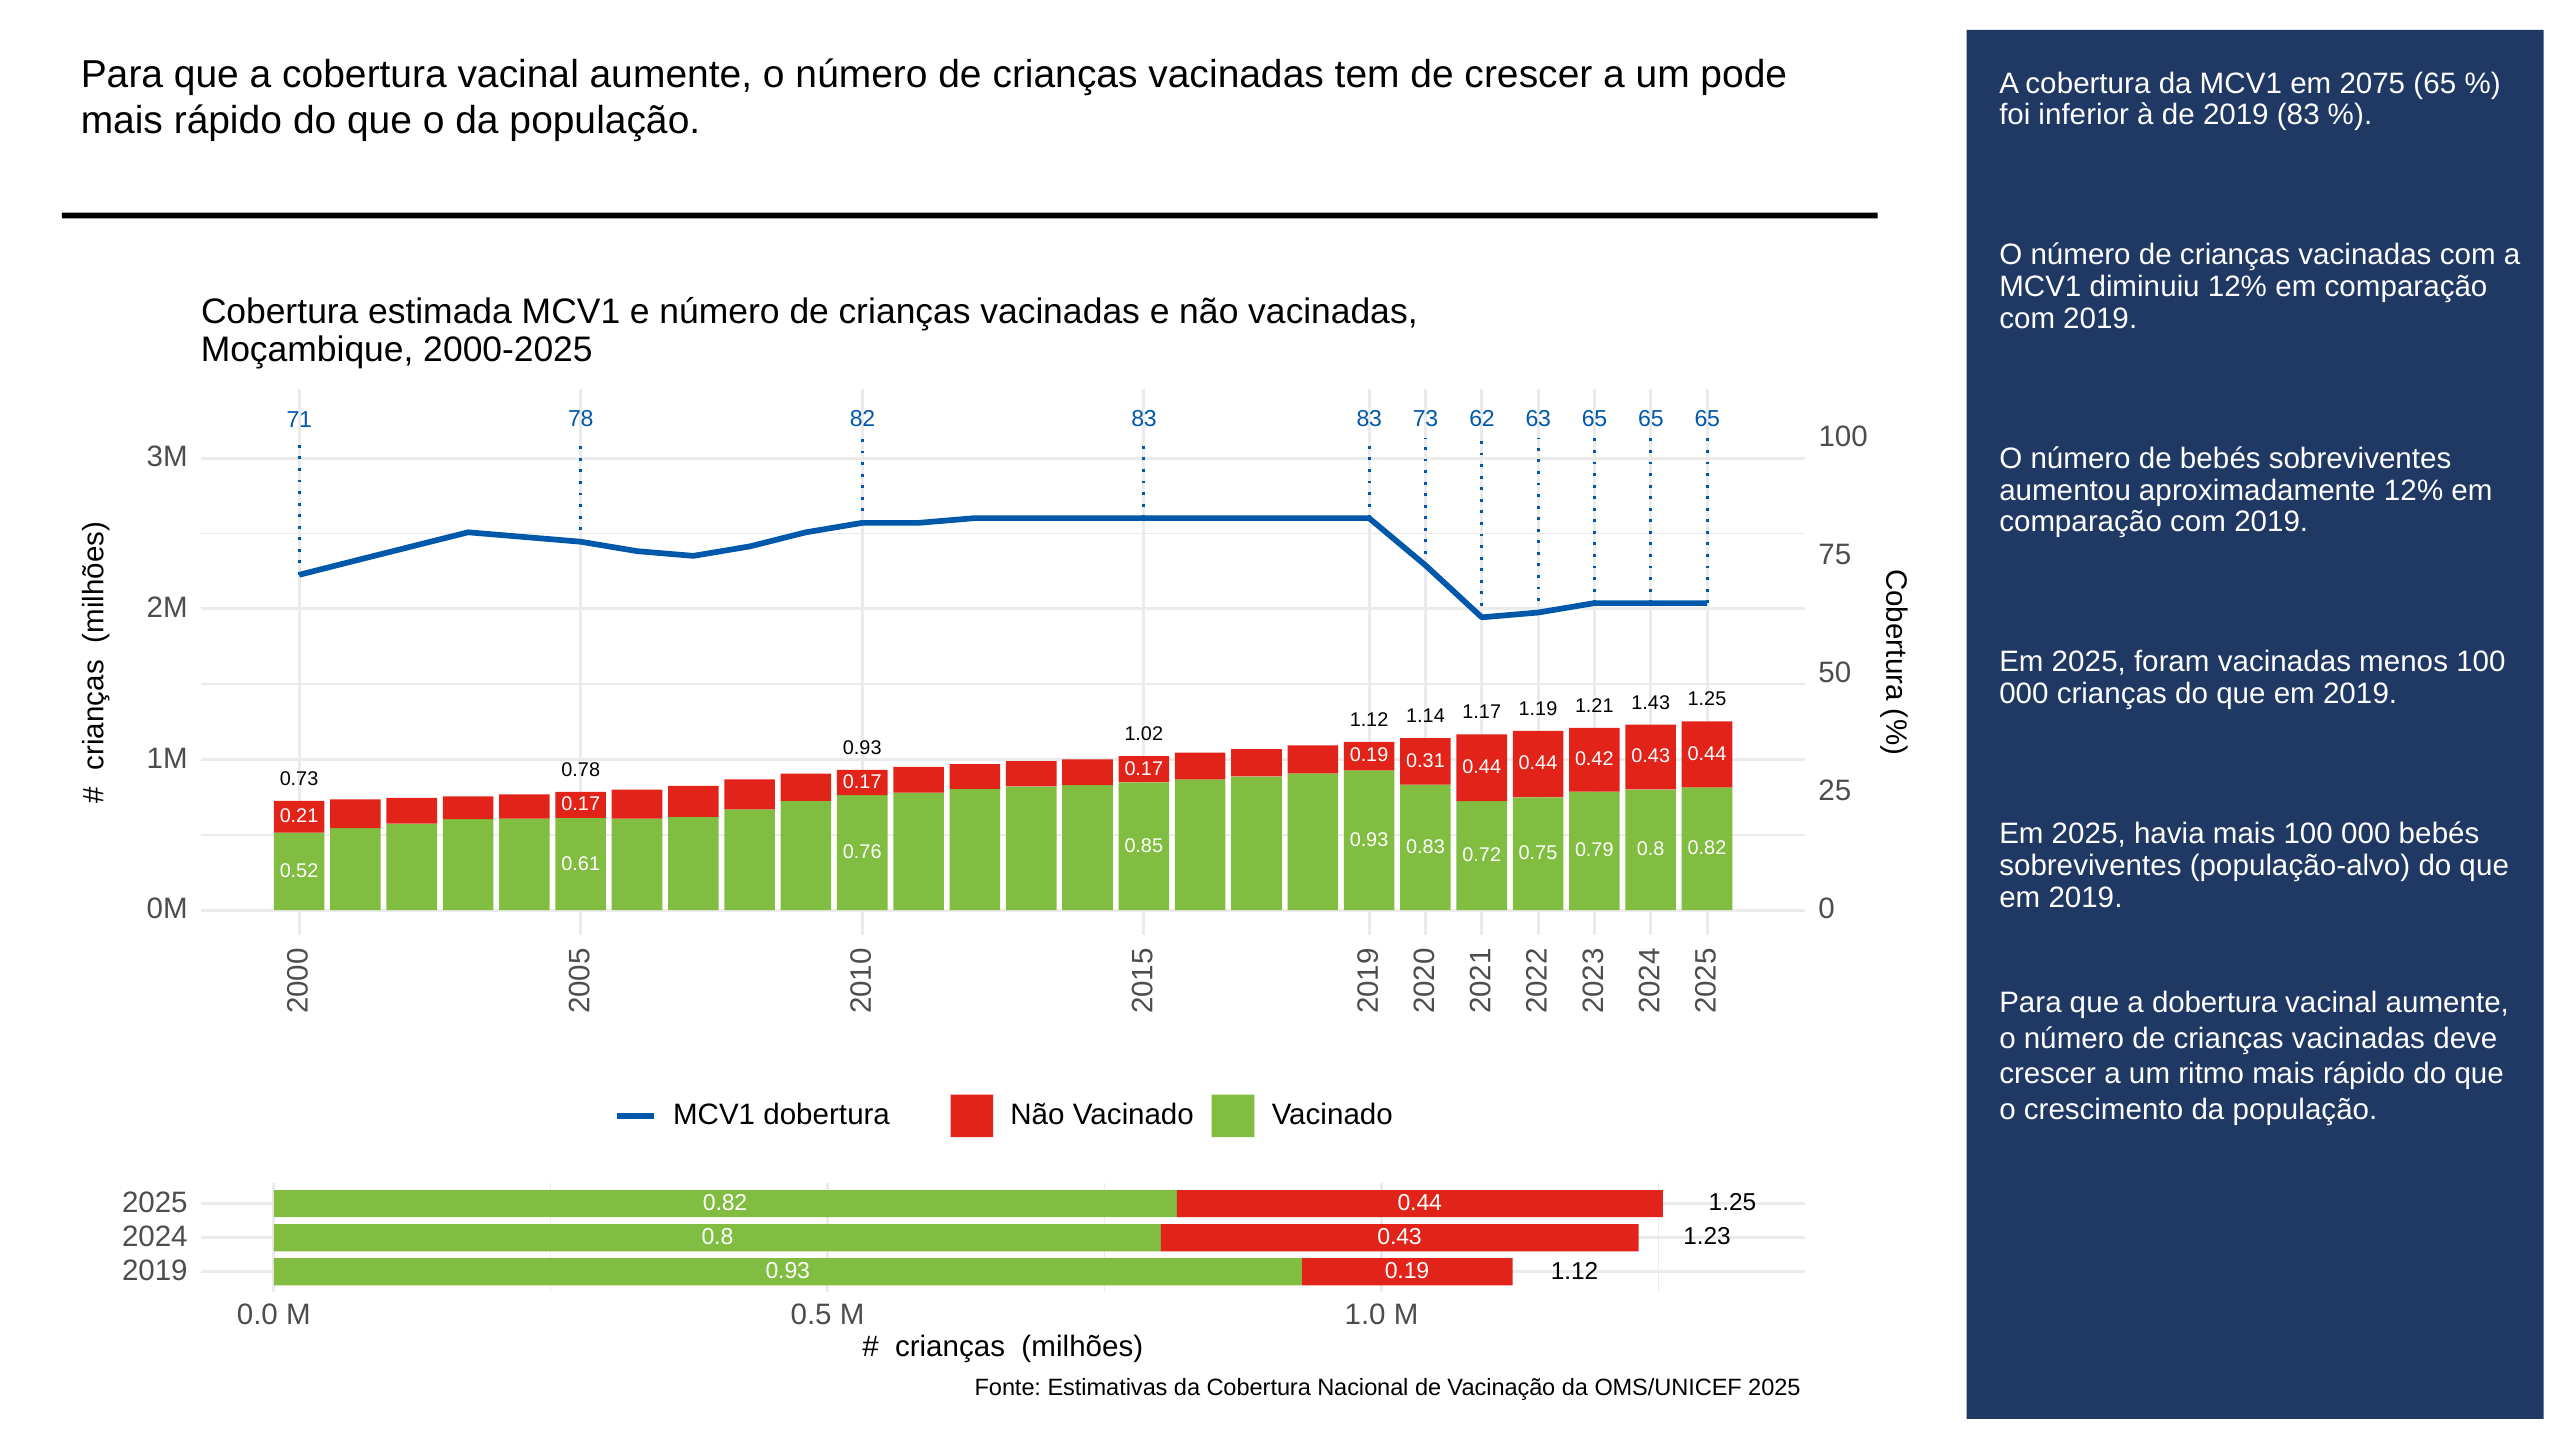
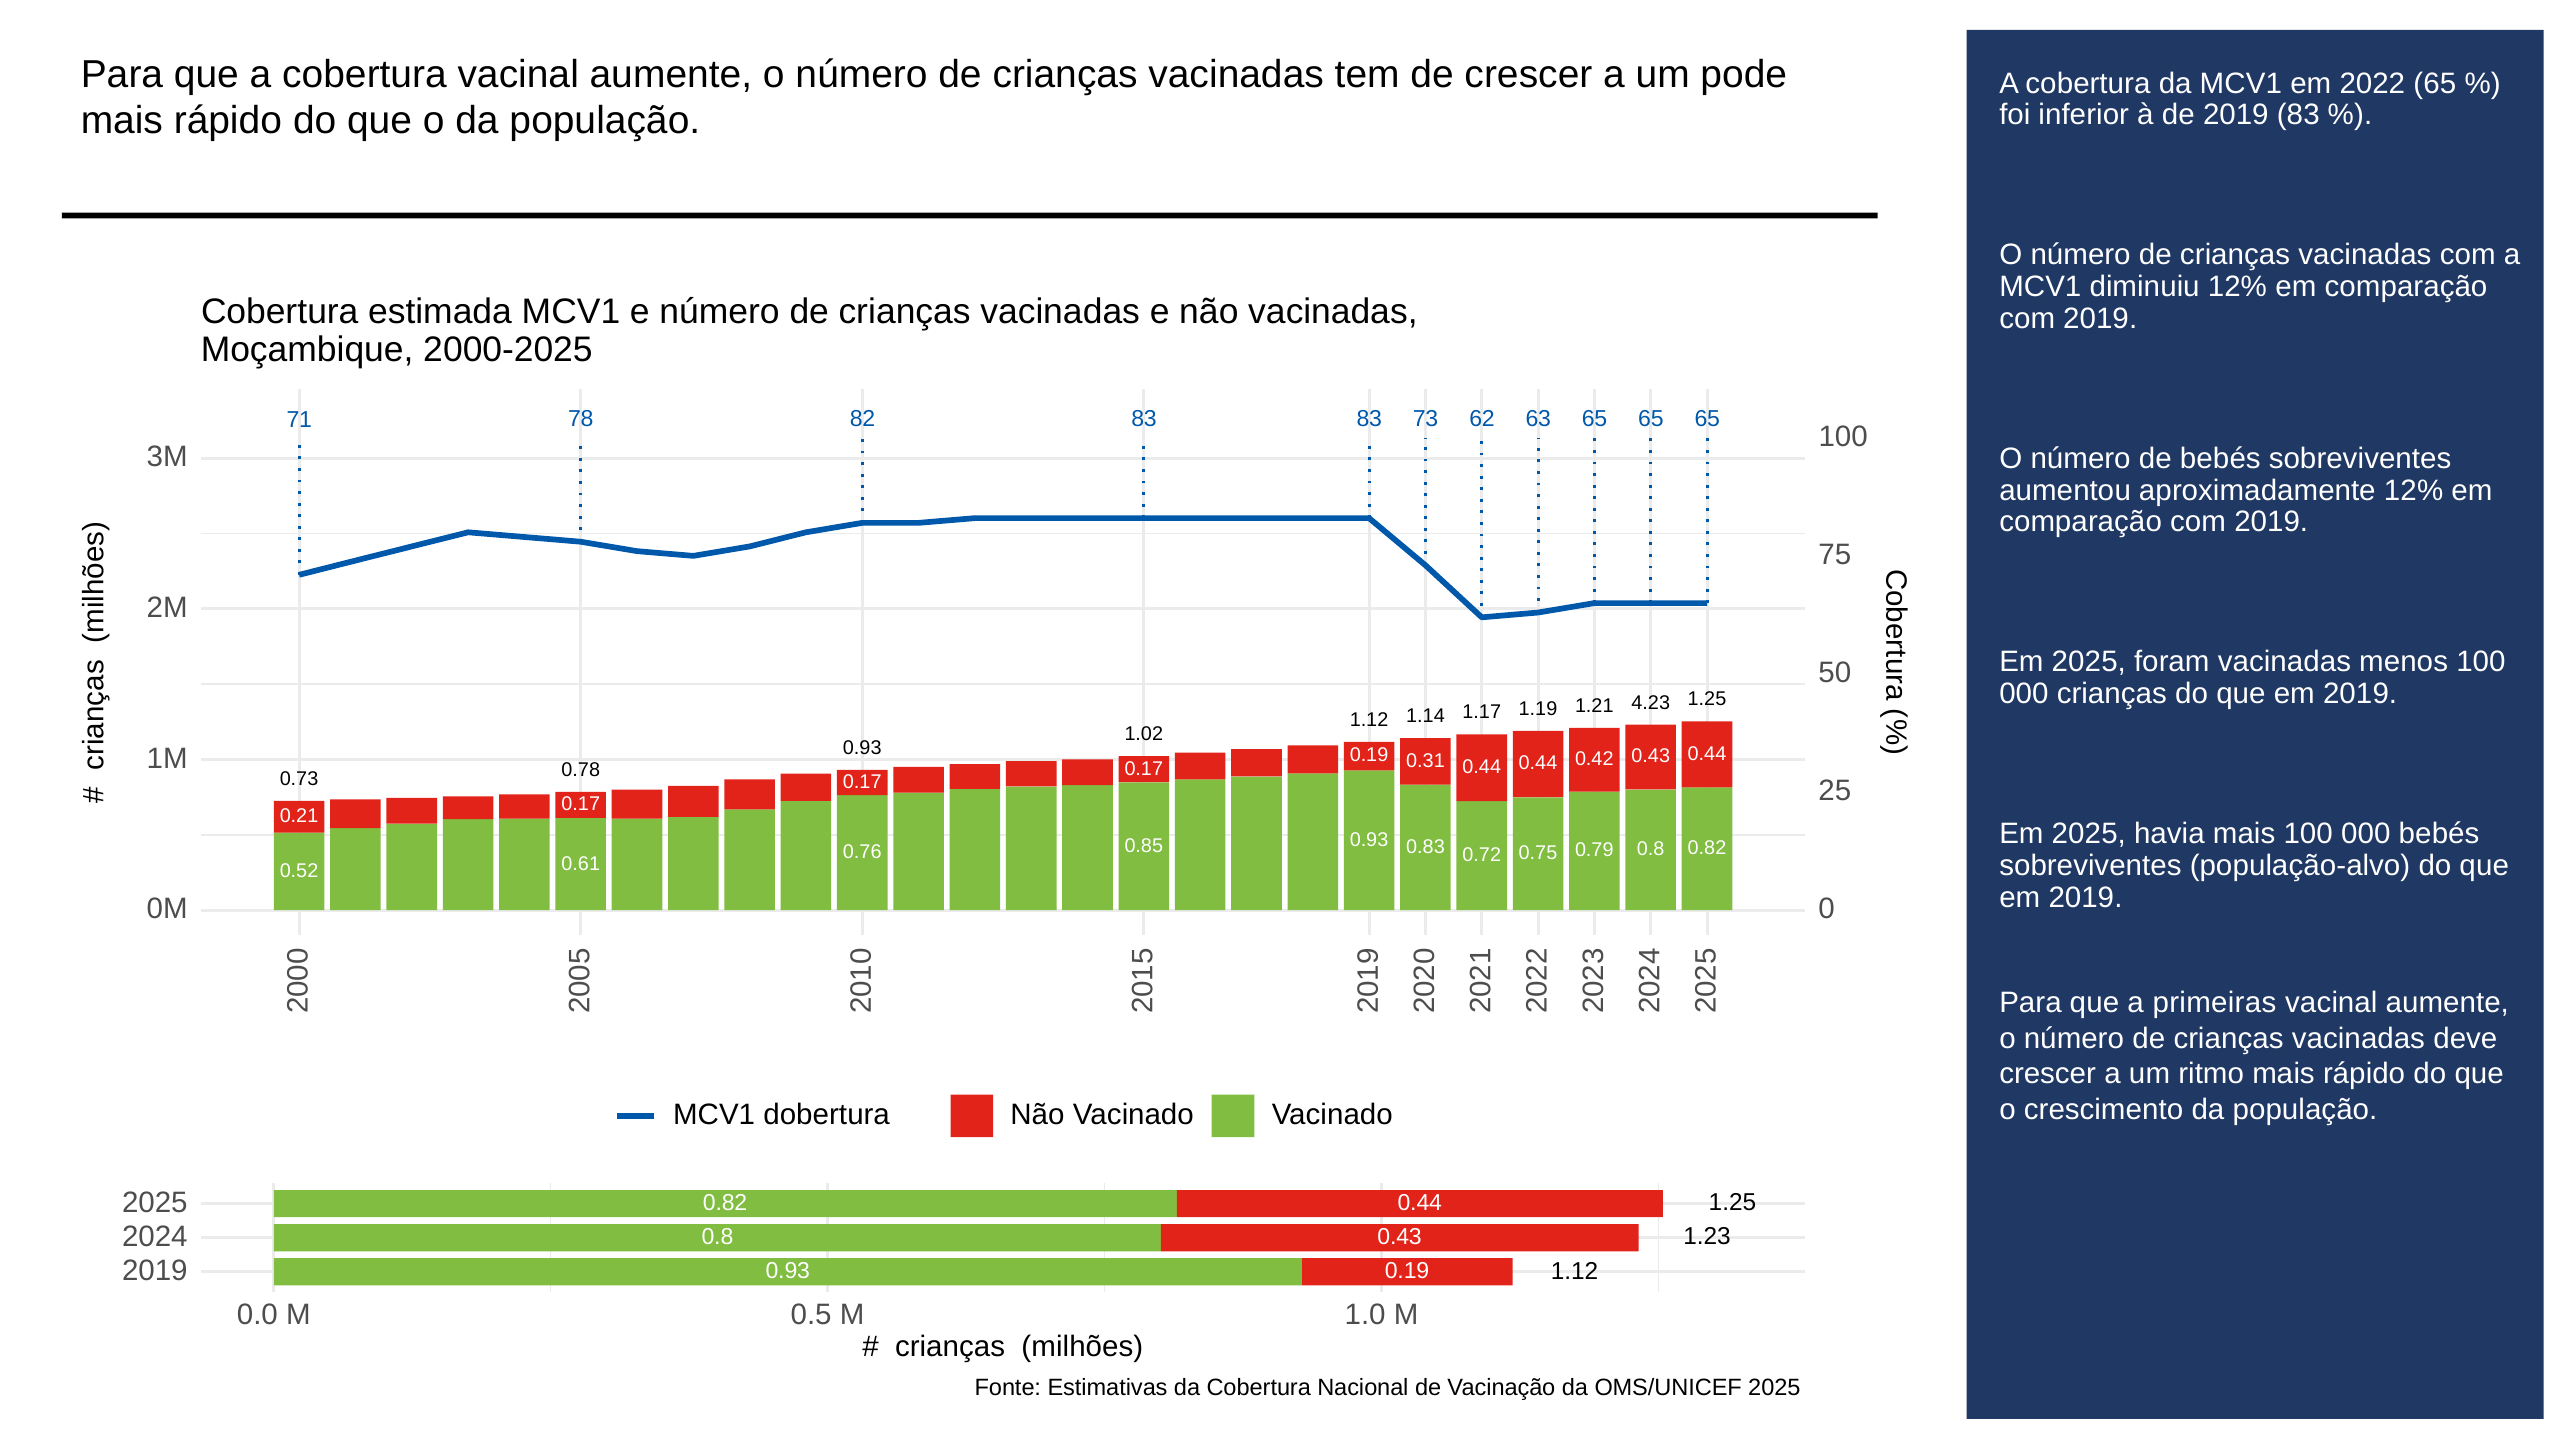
2075: 2075 -> 2022 (2372, 83)
1.43: 1.43 -> 4.23 (1651, 703)
a dobertura: dobertura -> primeiras (2214, 1003)
